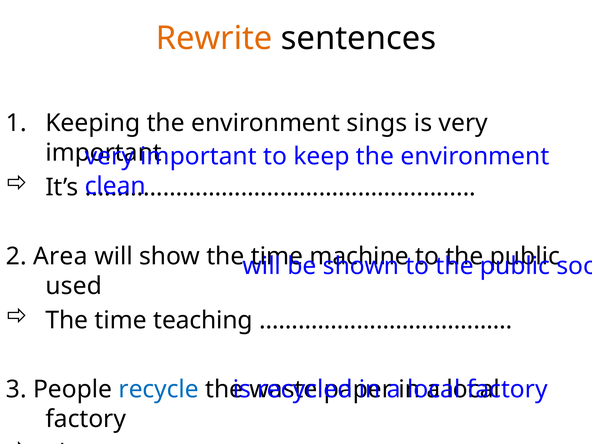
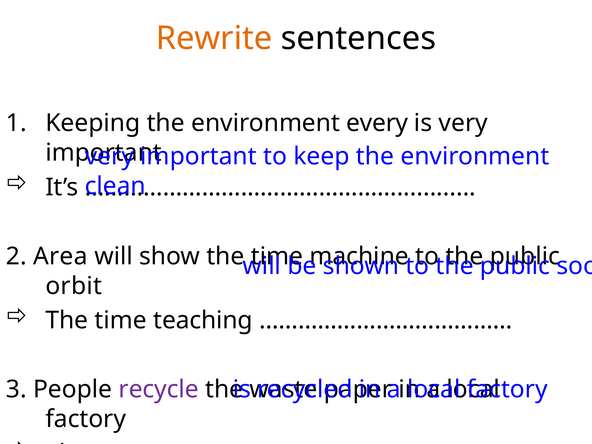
sings: sings -> every (377, 123)
used: used -> orbit (74, 286)
recycle colour: blue -> purple (159, 390)
